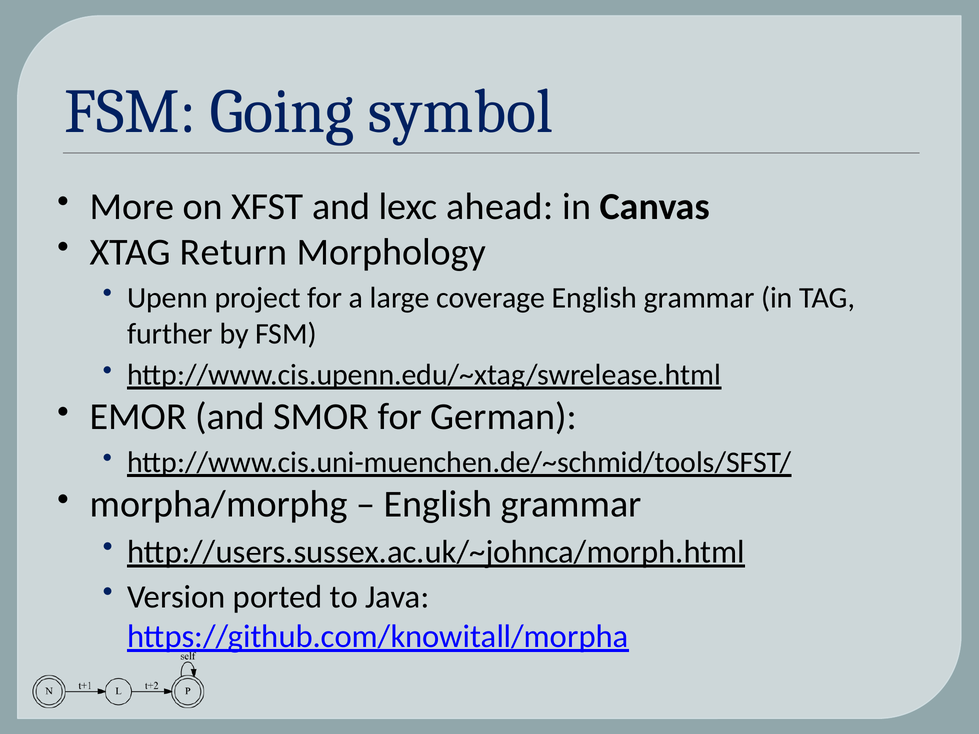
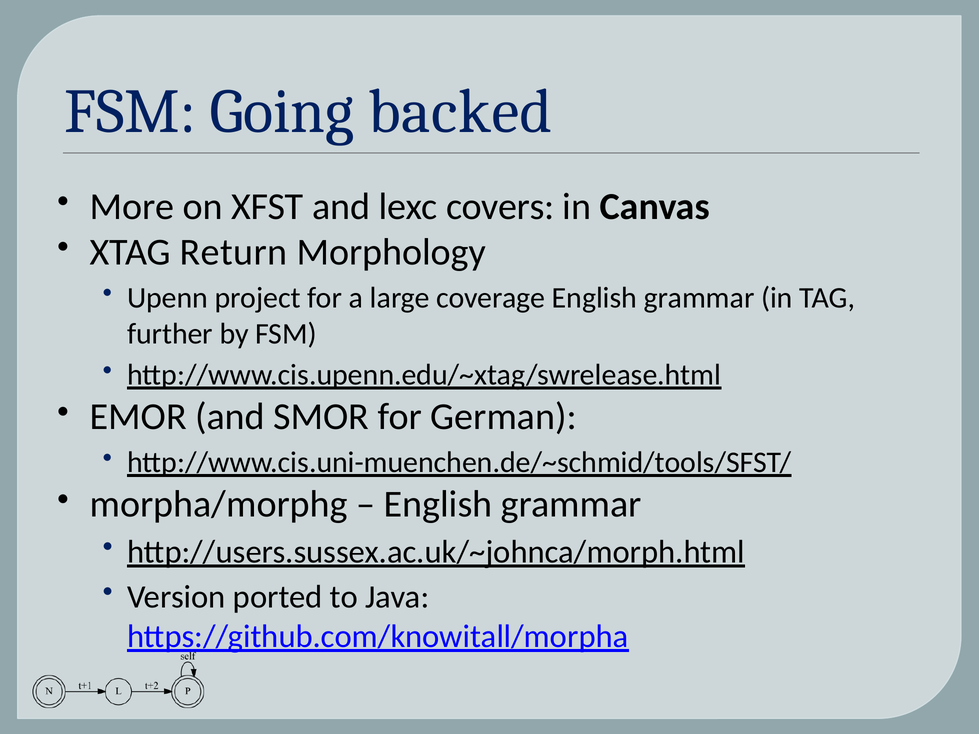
symbol: symbol -> backed (460, 111)
ahead: ahead -> covers (500, 207)
